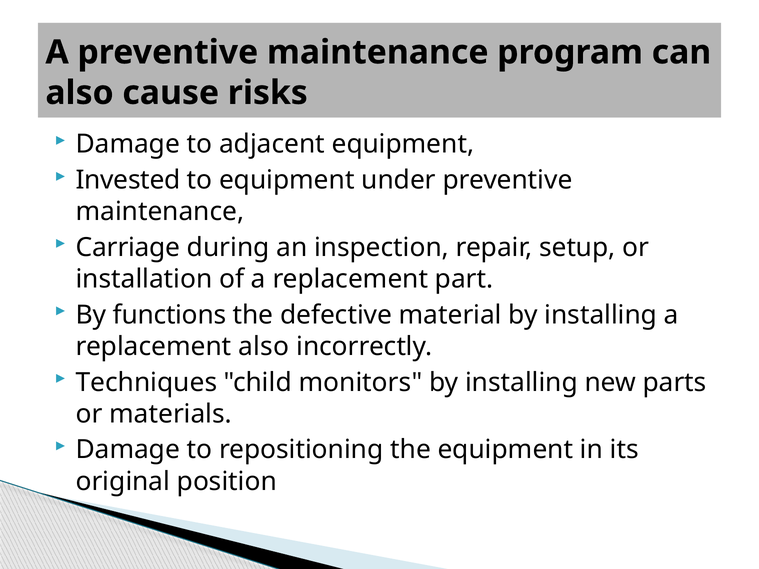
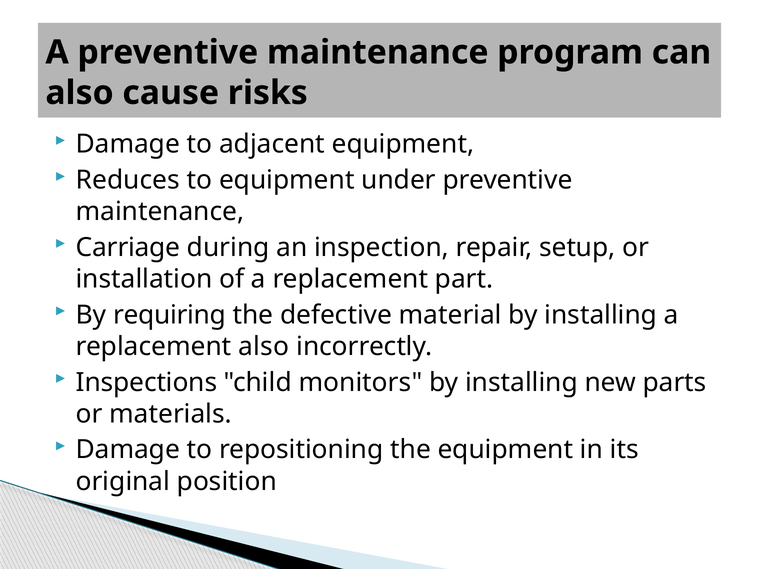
Invested: Invested -> Reduces (128, 180)
functions: functions -> requiring (170, 315)
Techniques: Techniques -> Inspections (147, 383)
